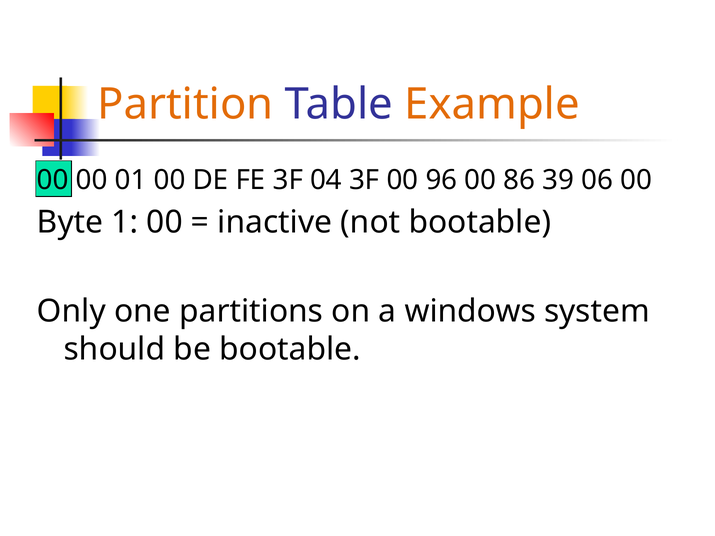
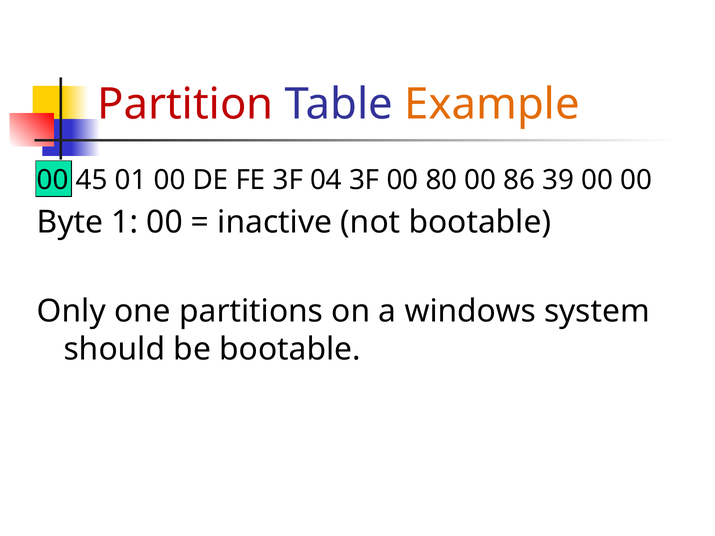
Partition colour: orange -> red (185, 104)
00 00: 00 -> 45 (92, 180)
96: 96 -> 80 (441, 180)
39 06: 06 -> 00 (597, 180)
